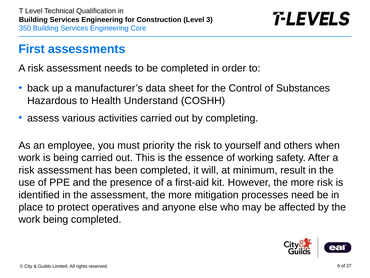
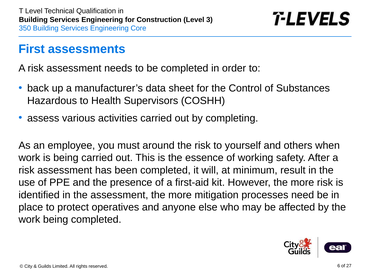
Understand: Understand -> Supervisors (151, 100)
priority: priority -> around (159, 145)
